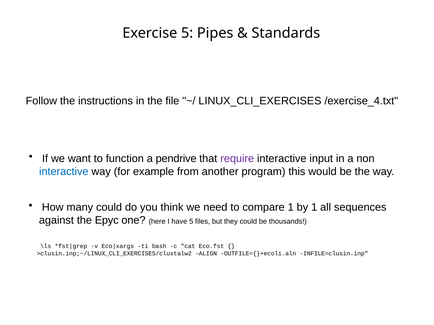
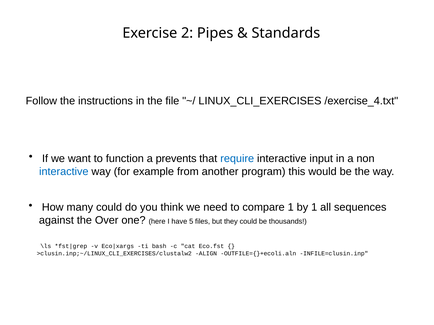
Exercise 5: 5 -> 2 (187, 33)
pendrive: pendrive -> prevents (176, 159)
require colour: purple -> blue (237, 159)
Epyc: Epyc -> Over (107, 221)
